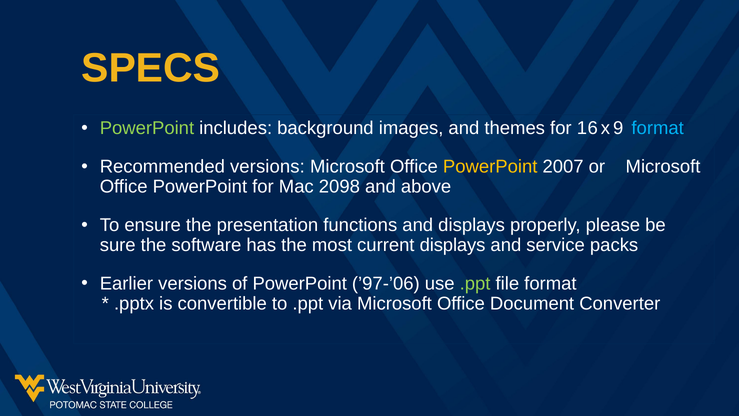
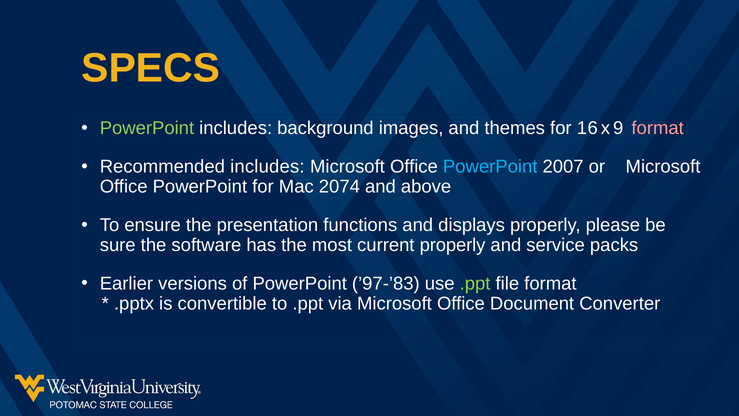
format colour: light blue -> pink (658, 128)
Recommended versions: versions -> includes (267, 167)
PowerPoint colour: yellow -> light blue (490, 167)
2098: 2098 -> 2074 (339, 187)
current displays: displays -> properly (453, 245)
’97-’06: ’97-’06 -> ’97-’83 (386, 283)
